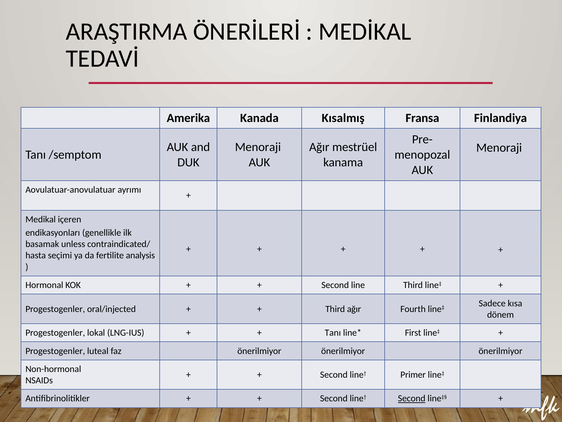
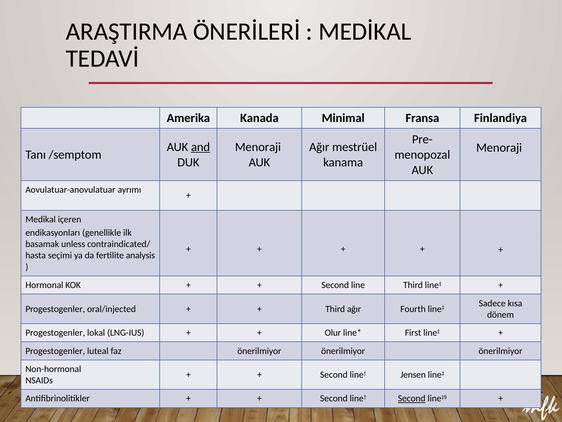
Kısalmış: Kısalmış -> Minimal (343, 118)
and underline: none -> present (201, 147)
Tanı: Tanı -> Olur (333, 332)
Primer: Primer -> Jensen (413, 374)
